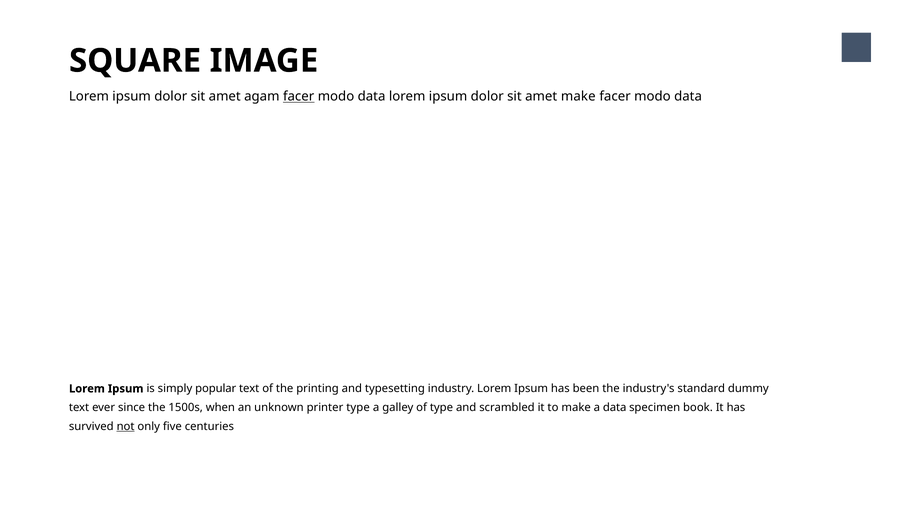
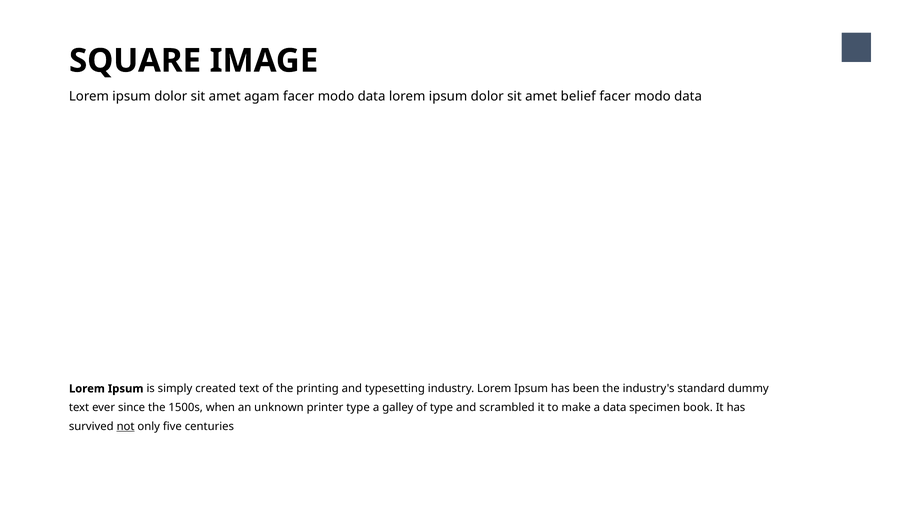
facer underline: present -> none (299, 97)
amet make: make -> belief (578, 97)
popular: popular -> created (216, 388)
